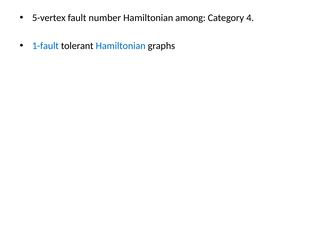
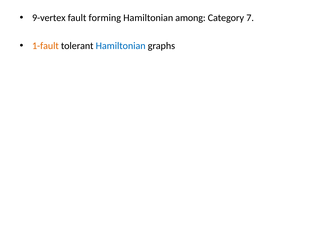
5-vertex: 5-vertex -> 9-vertex (49, 18)
number: number -> forming (105, 18)
4: 4 -> 7 (250, 18)
1-fault colour: blue -> orange (45, 46)
